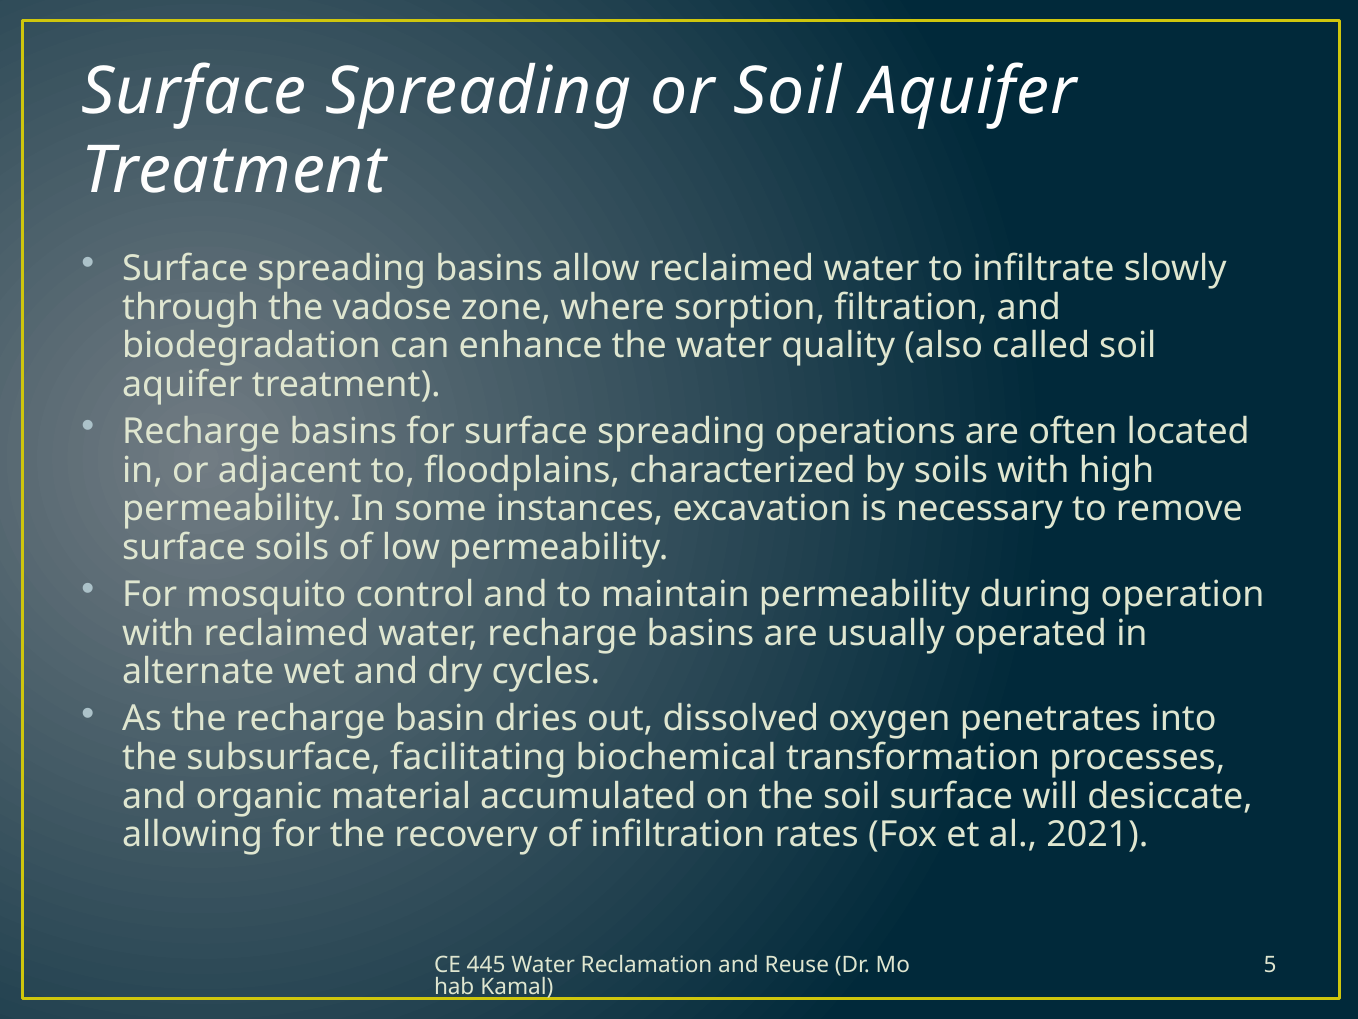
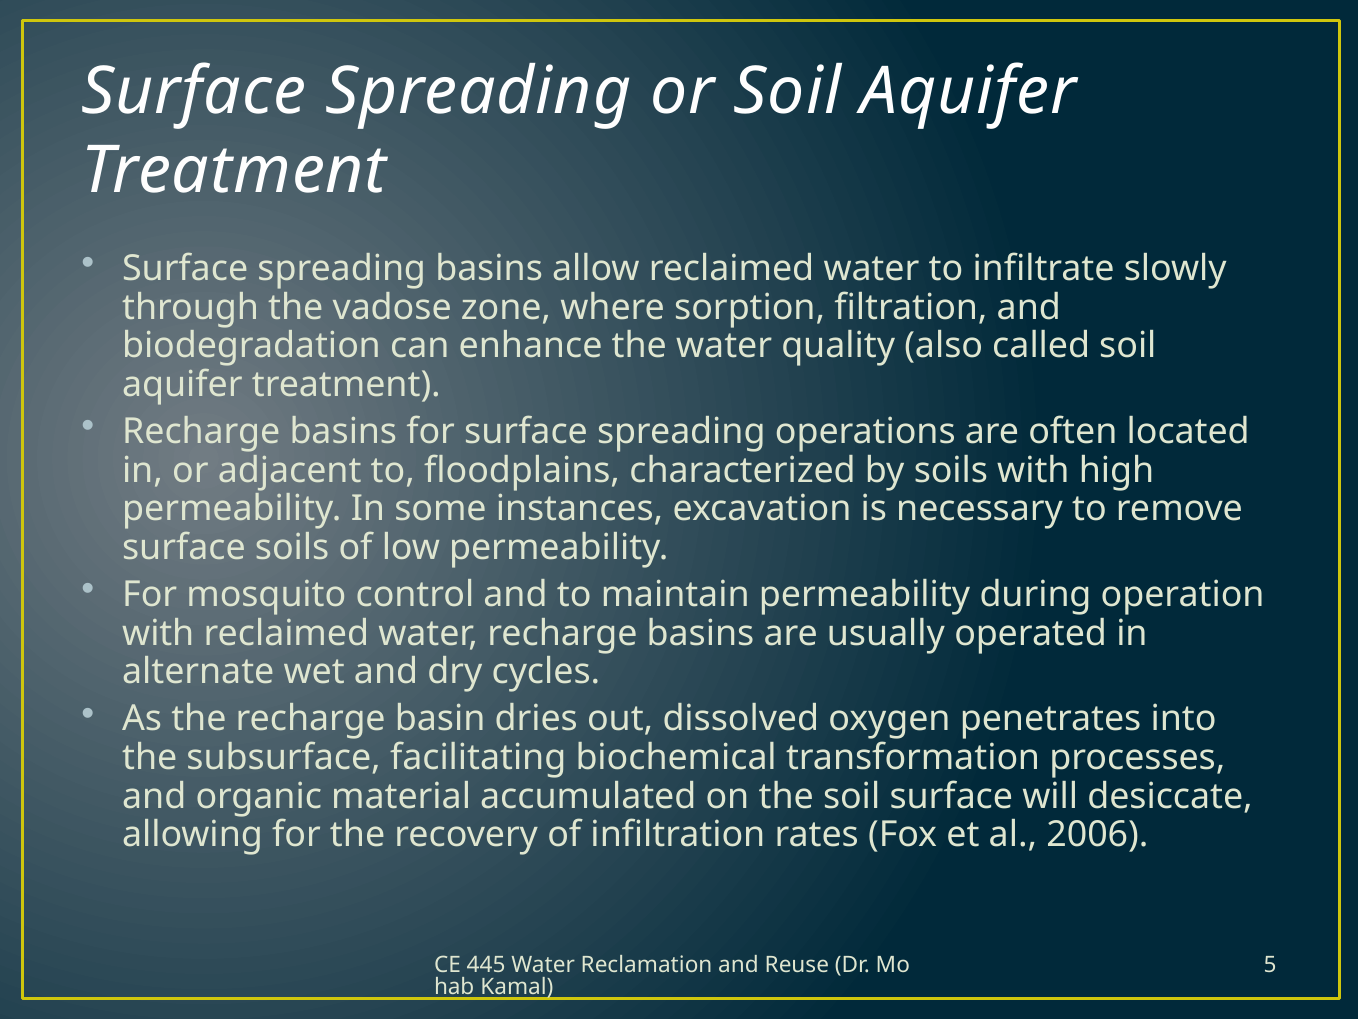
2021: 2021 -> 2006 (1097, 835)
